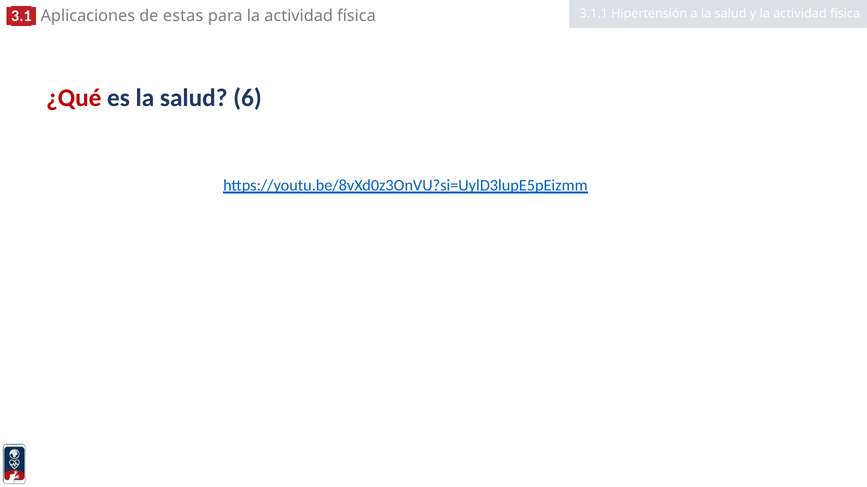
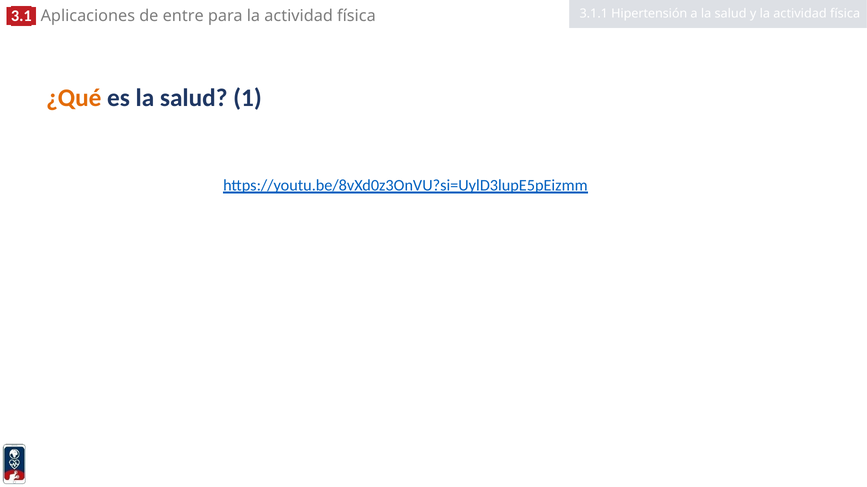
estas: estas -> entre (183, 16)
¿Qué colour: red -> orange (74, 98)
6: 6 -> 1 (247, 98)
